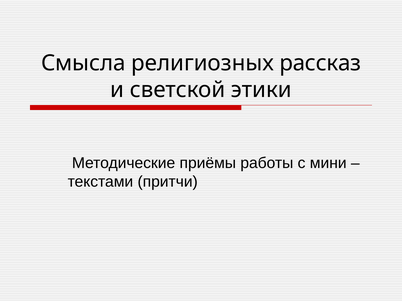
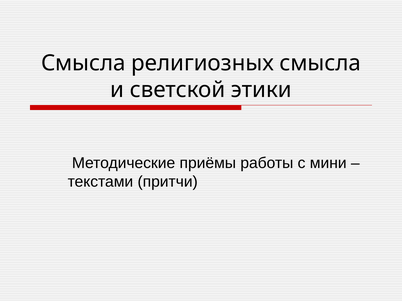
религиозных рассказ: рассказ -> смысла (320, 63)
